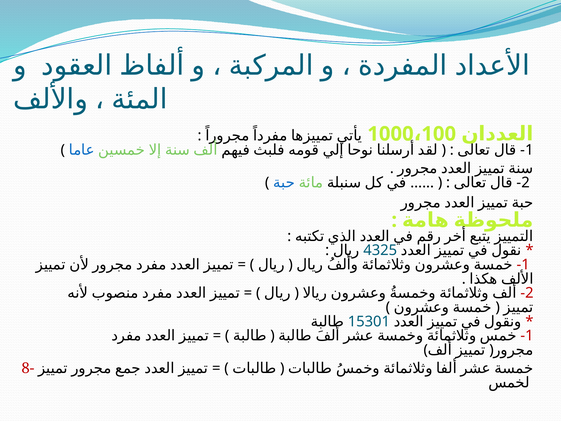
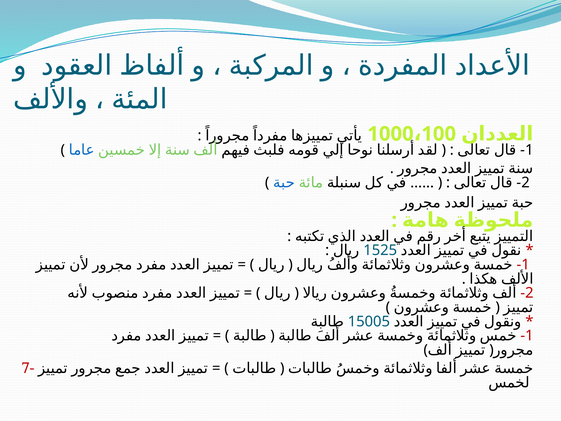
4325: 4325 -> 1525 (380, 250)
15301: 15301 -> 15005 (369, 321)
8-: 8- -> 7- (28, 368)
